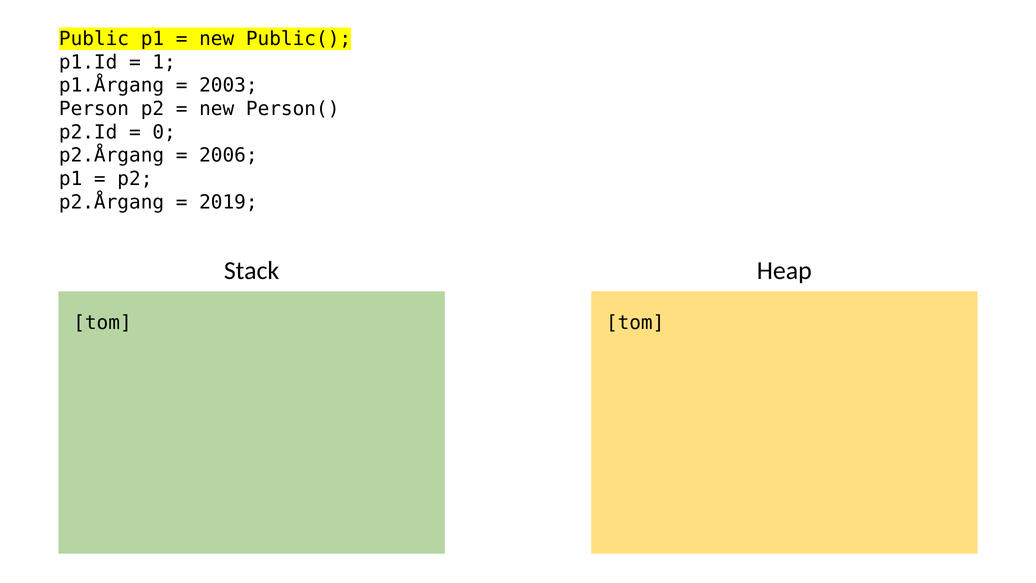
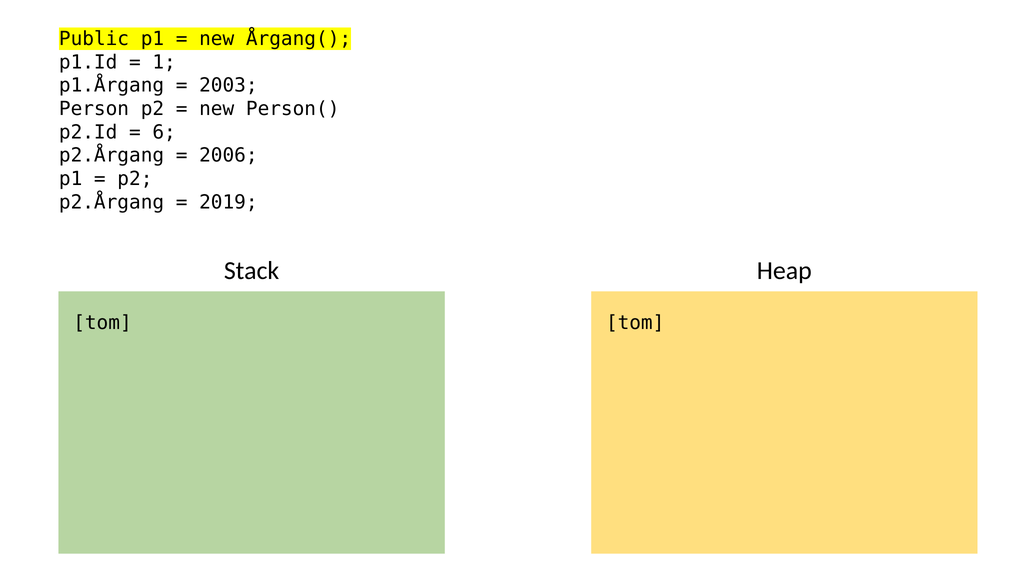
Public(: Public( -> Årgang( (299, 39)
0: 0 -> 6 (164, 132)
